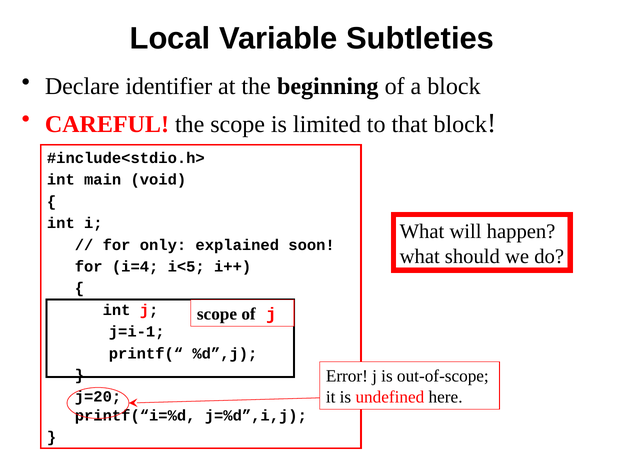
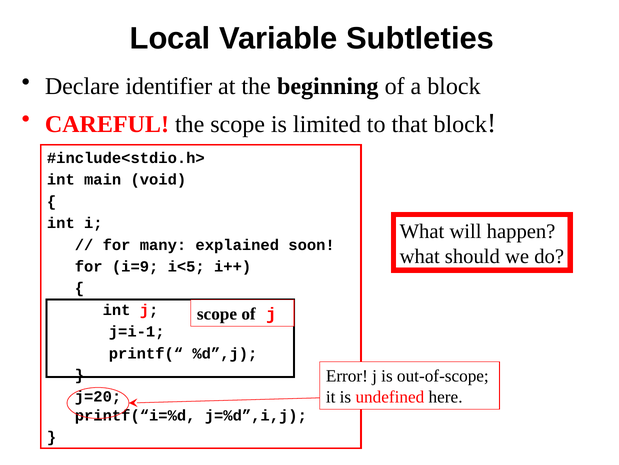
only: only -> many (163, 244)
i=4: i=4 -> i=9 (135, 266)
